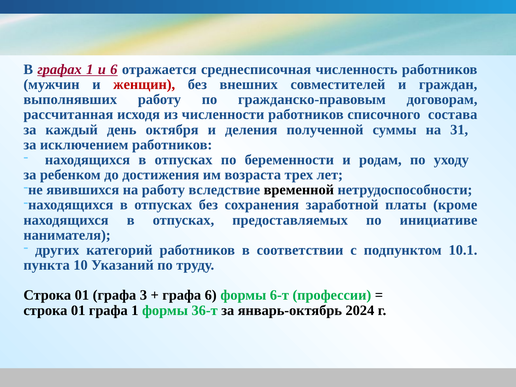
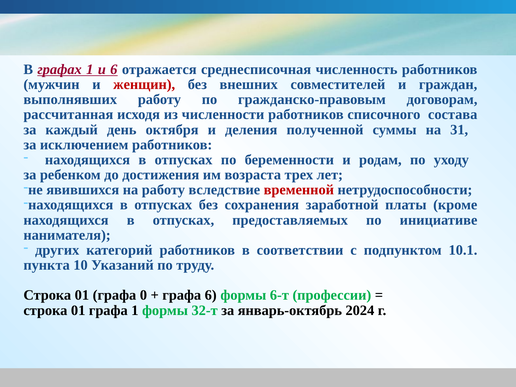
временной colour: black -> red (299, 190)
3: 3 -> 0 (143, 295)
36-т: 36-т -> 32-т (205, 310)
